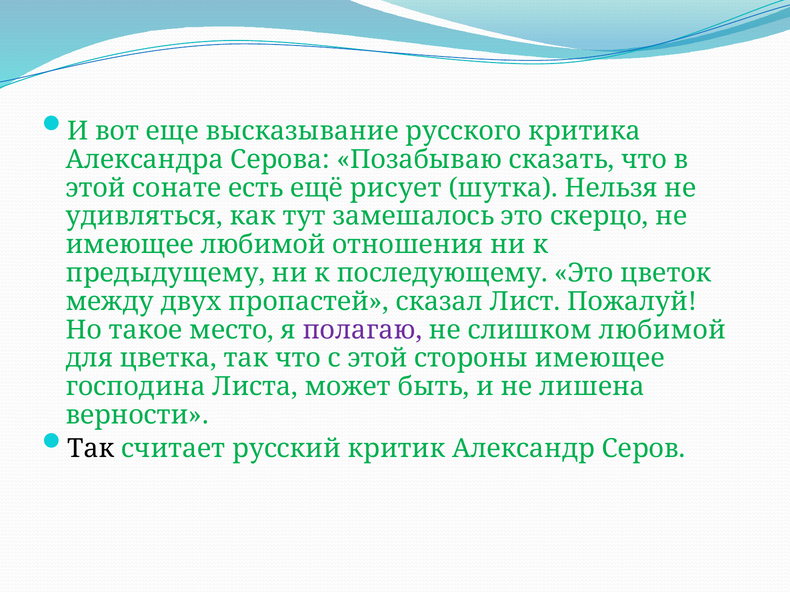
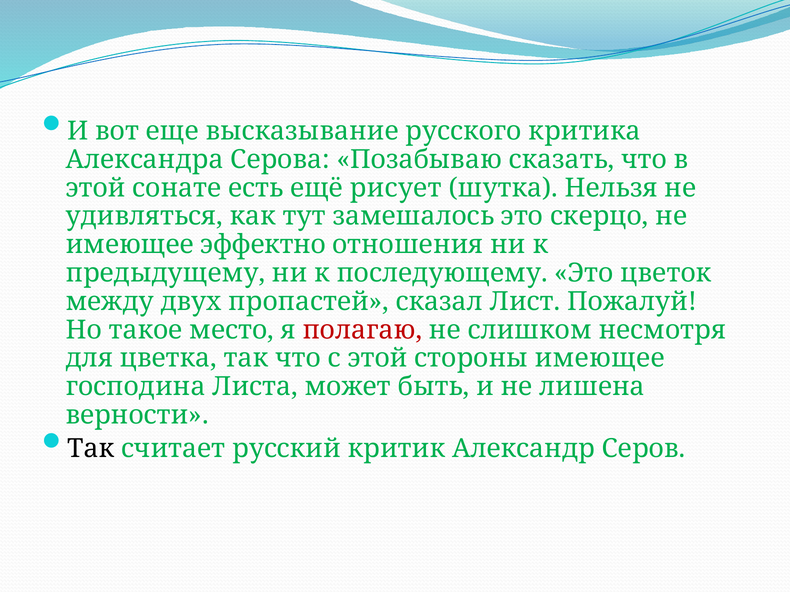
имеющее любимой: любимой -> эффектно (263, 245)
полагаю colour: purple -> red (362, 330)
слишком любимой: любимой -> несмотря (662, 330)
